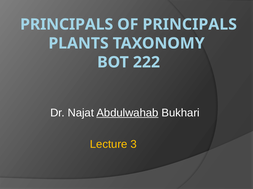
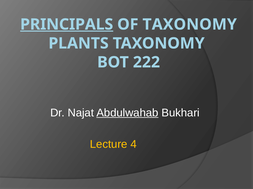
PRINCIPALS underline: none -> present (67, 24)
OF PRINCIPALS: PRINCIPALS -> TAXONOMY (190, 24)
3: 3 -> 4 (134, 145)
